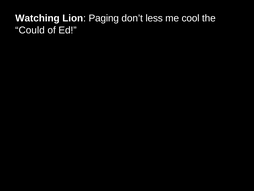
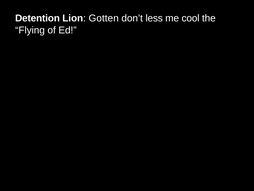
Watching: Watching -> Detention (37, 18)
Paging: Paging -> Gotten (104, 18)
Could: Could -> Flying (30, 30)
